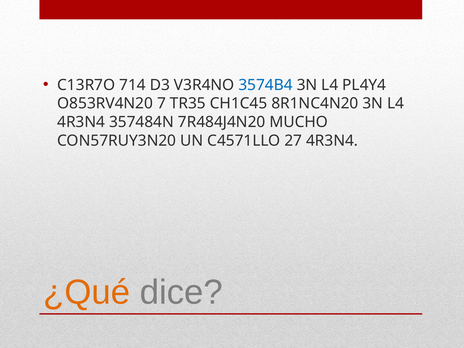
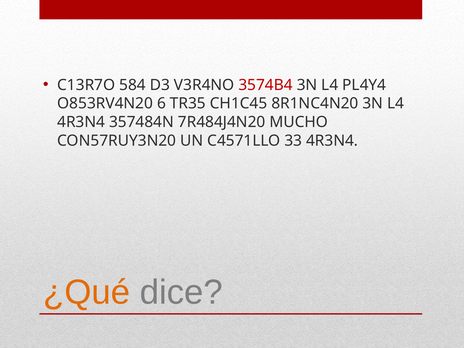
714: 714 -> 584 (133, 85)
3574B4 colour: blue -> red (266, 85)
7: 7 -> 6 (161, 104)
27: 27 -> 33 (293, 141)
